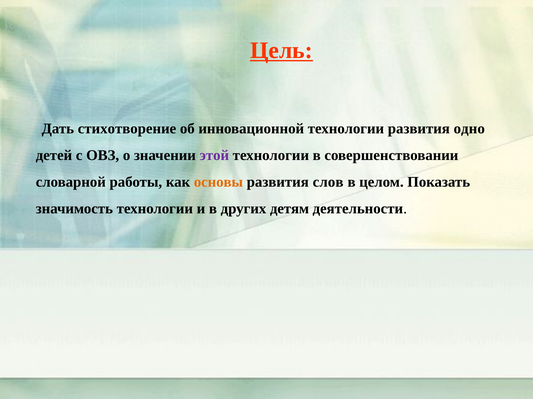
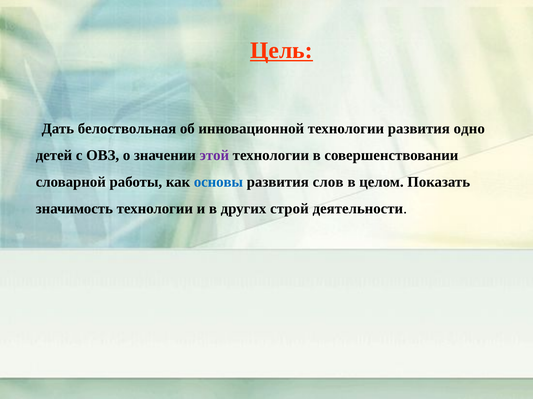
стихотворение: стихотворение -> белоствольная (127, 129)
основы colour: orange -> blue (218, 182)
детям: детям -> строй (289, 209)
